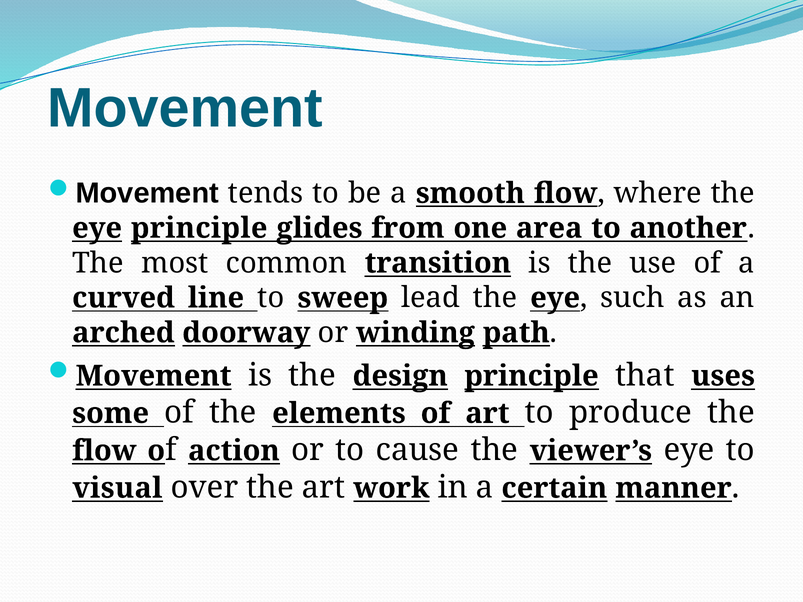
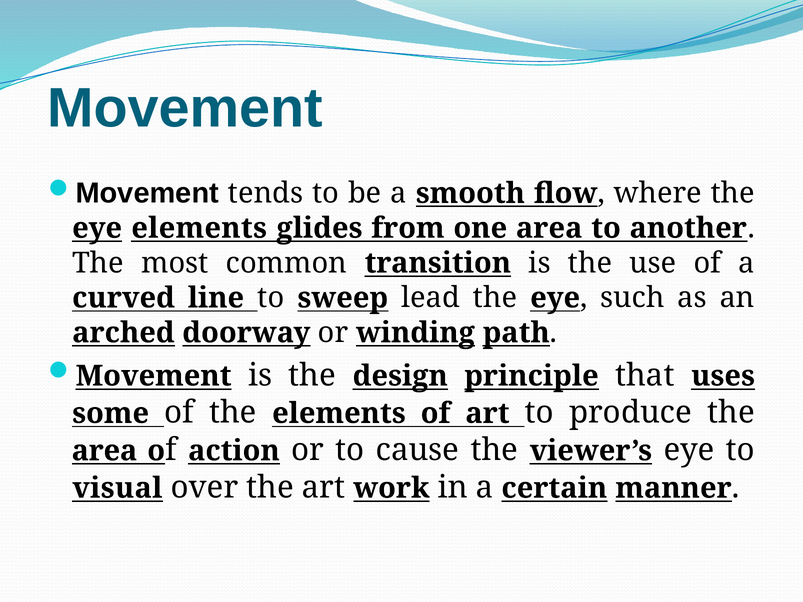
eye principle: principle -> elements (199, 228)
flow: flow -> area (104, 451)
